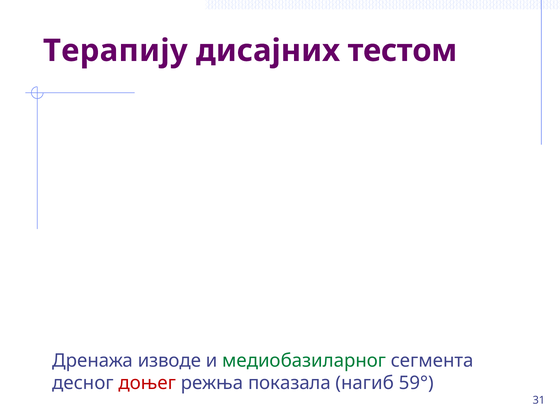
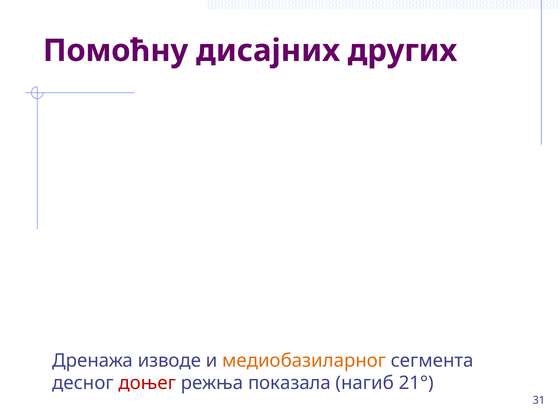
Терапију: Терапију -> Помоћну (116, 51)
тестом: тестом -> других (402, 51)
медиобазиларног colour: green -> orange (304, 361)
59°: 59° -> 21° (416, 383)
